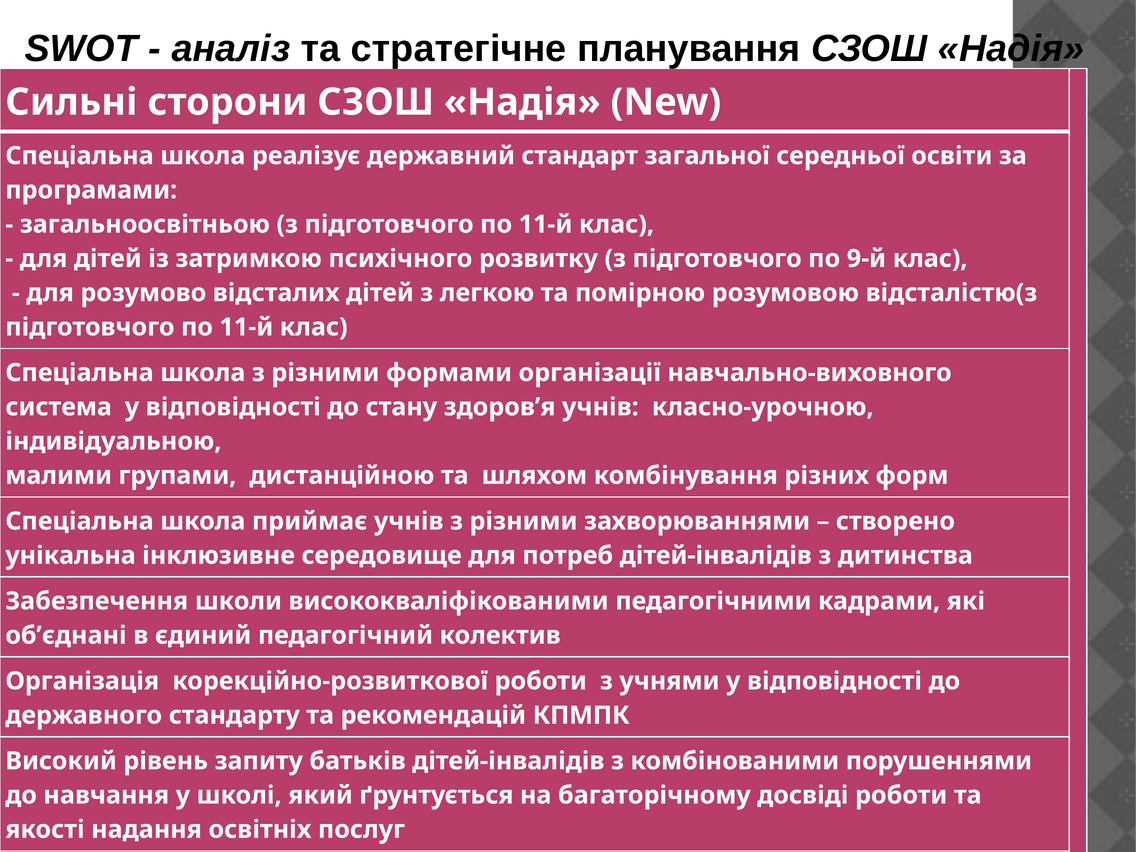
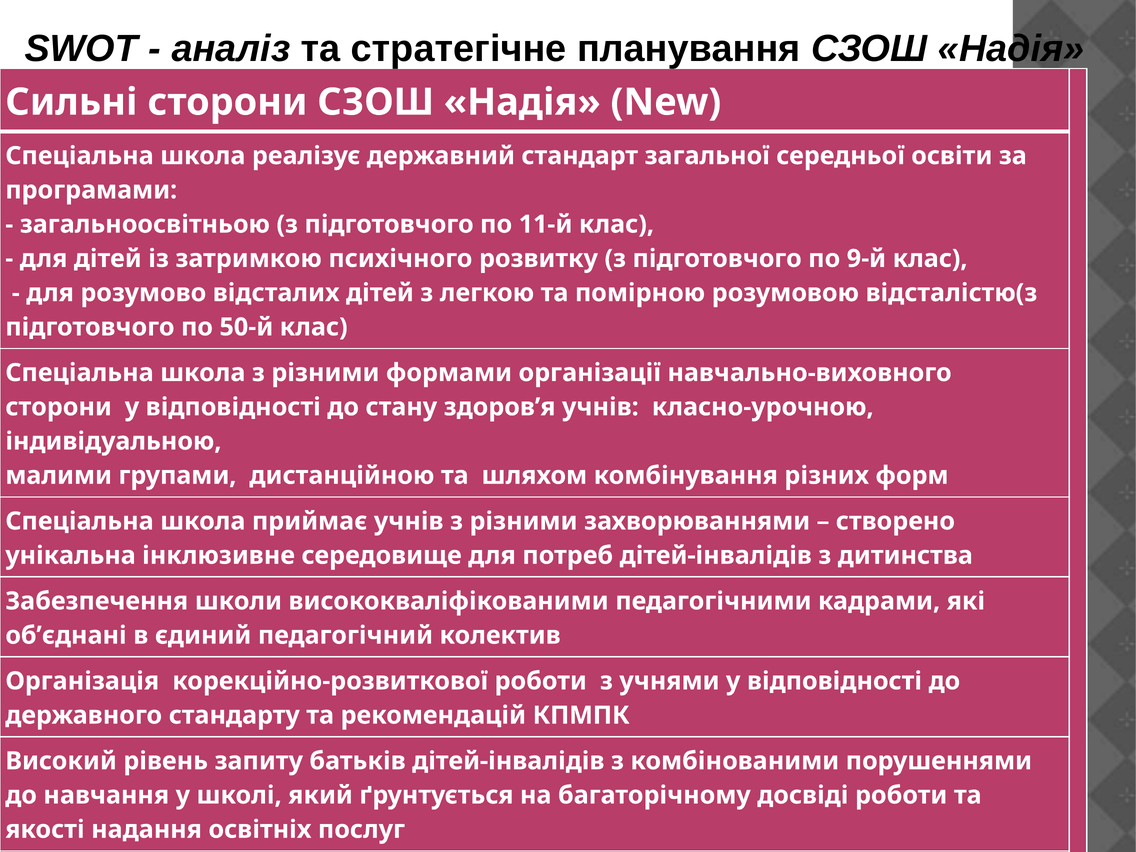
11-й: 11-й -> 50-й (246, 327)
система: система -> сторони (59, 407)
